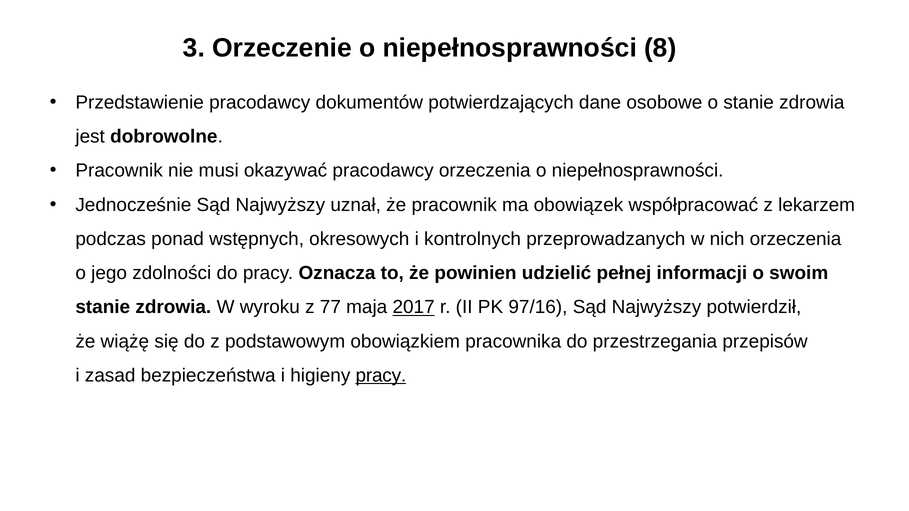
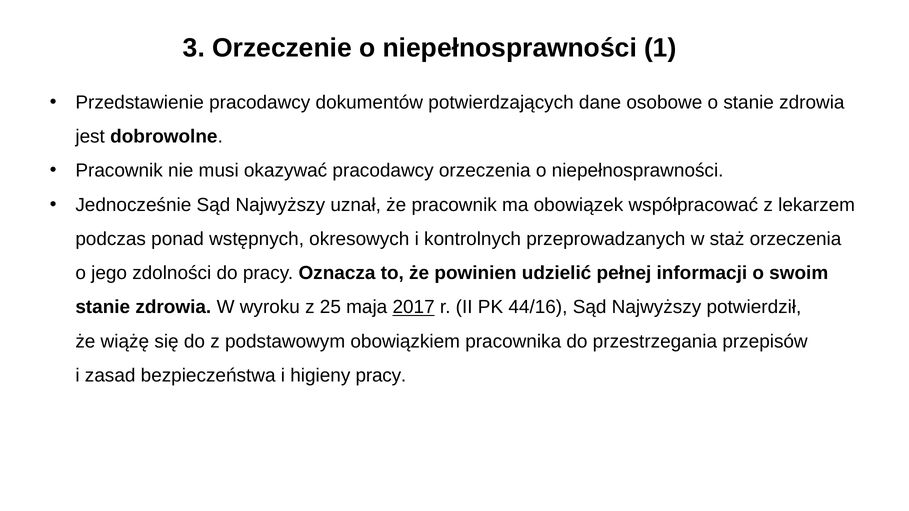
8: 8 -> 1 (660, 48)
nich: nich -> staż (727, 239)
77: 77 -> 25 (330, 307)
97/16: 97/16 -> 44/16 (538, 307)
pracy underline: present -> none (381, 376)
